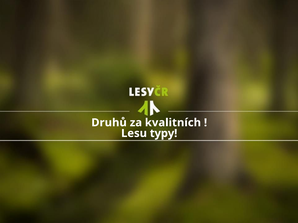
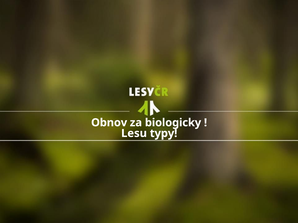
Druhů: Druhů -> Obnov (109, 123)
kvalitních: kvalitních -> biologicky (173, 123)
